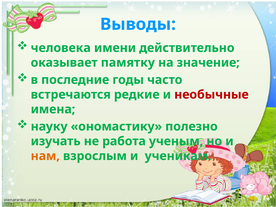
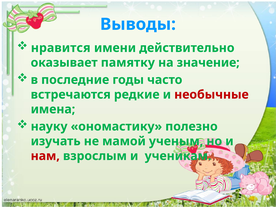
человека: человека -> нравится (61, 48)
работа: работа -> мамой (124, 141)
нам colour: orange -> red (45, 156)
